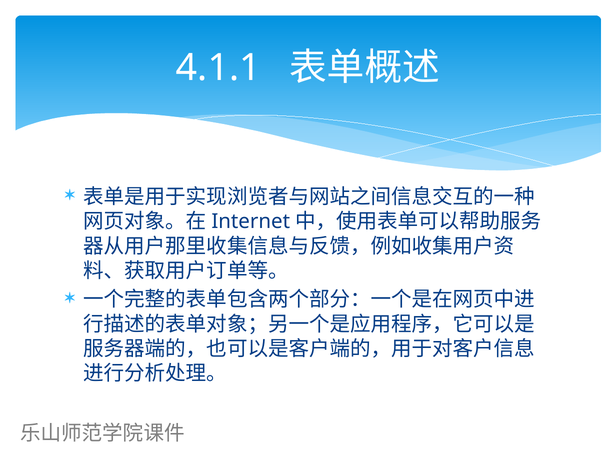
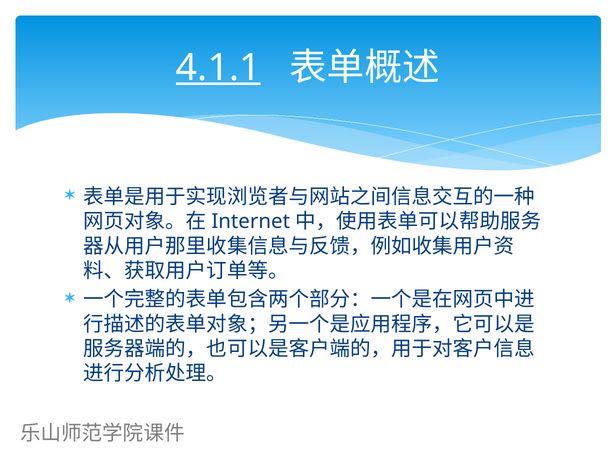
4.1.1 underline: none -> present (218, 68)
